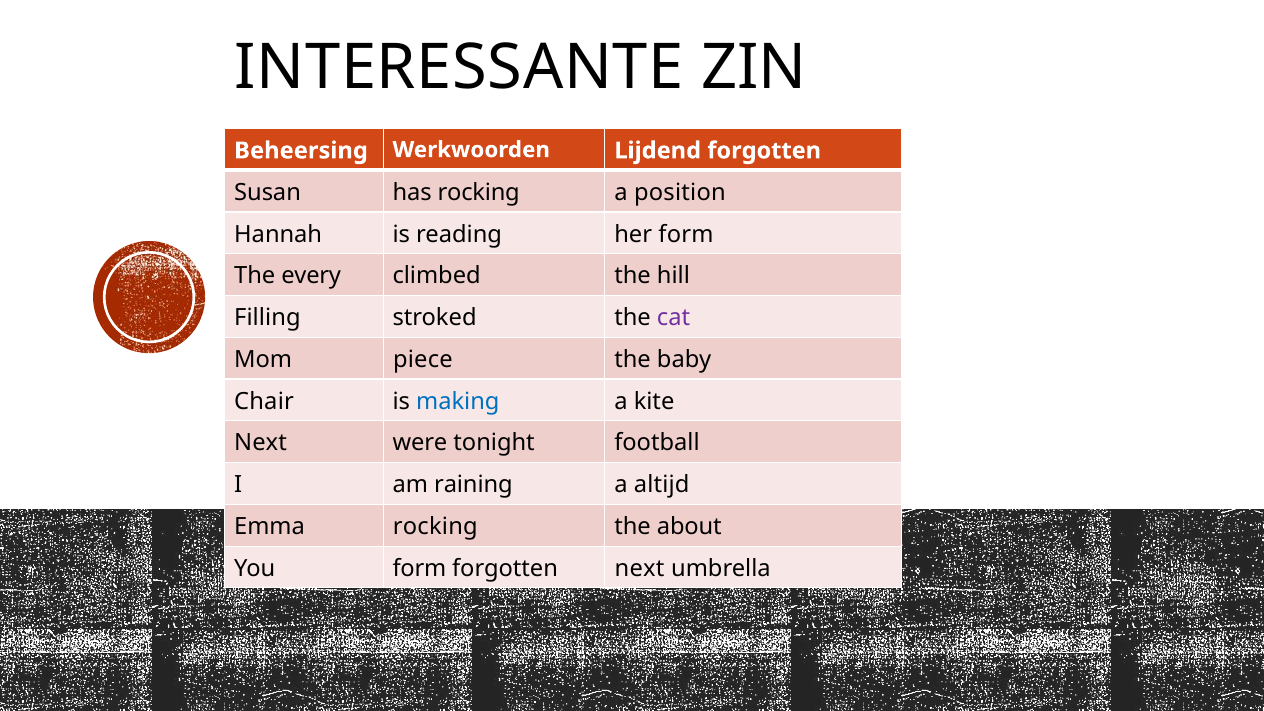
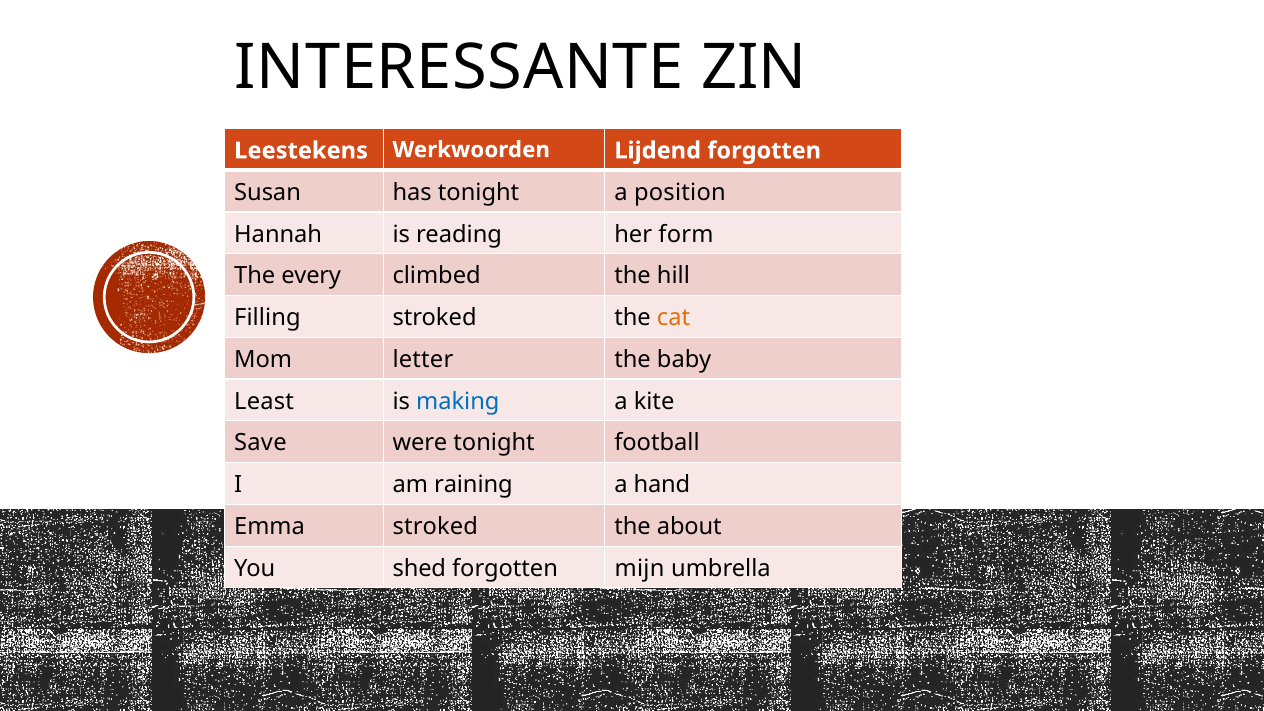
Beheersing: Beheersing -> Leestekens (301, 151)
has rocking: rocking -> tonight (479, 192)
cat colour: purple -> orange (674, 318)
piece: piece -> letter (423, 359)
Chair: Chair -> Least (264, 401)
Next: Next -> Save (260, 443)
altijd: altijd -> hand (662, 485)
Emma rocking: rocking -> stroked (435, 527)
You form: form -> shed (419, 568)
forgotten next: next -> mijn (640, 568)
